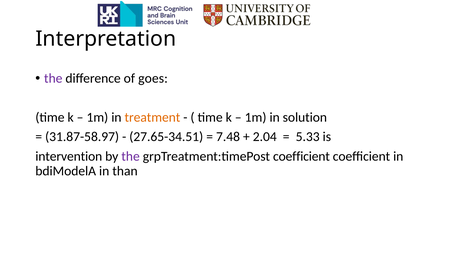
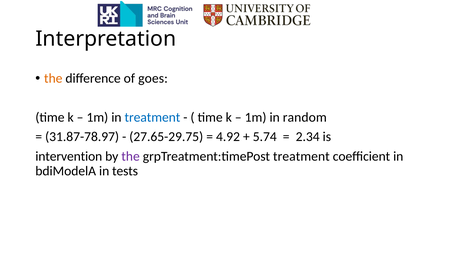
the colour: purple -> orange (53, 78)
treatment colour: orange -> blue (152, 117)
solution: solution -> random (305, 117)
31.87-58.97: 31.87-58.97 -> 31.87-78.97 (82, 137)
27.65-34.51: 27.65-34.51 -> 27.65-29.75 (166, 137)
7.48: 7.48 -> 4.92 (228, 137)
2.04: 2.04 -> 5.74 (265, 137)
5.33: 5.33 -> 2.34 (308, 137)
grpTreatment:timePost coefficient: coefficient -> treatment (301, 156)
than: than -> tests (125, 171)
